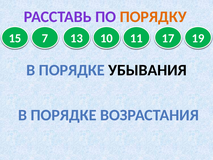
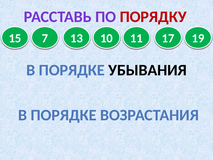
ПОРЯДКУ colour: orange -> red (153, 17)
